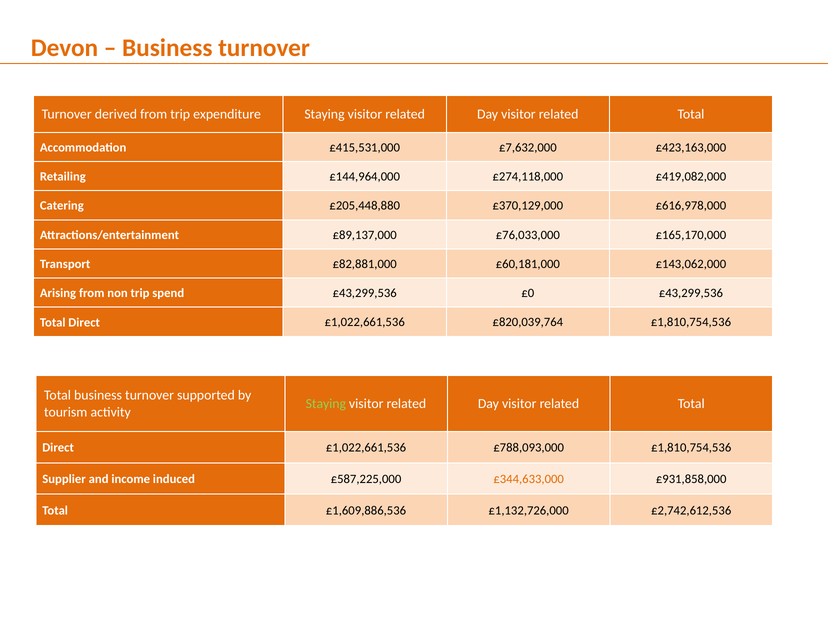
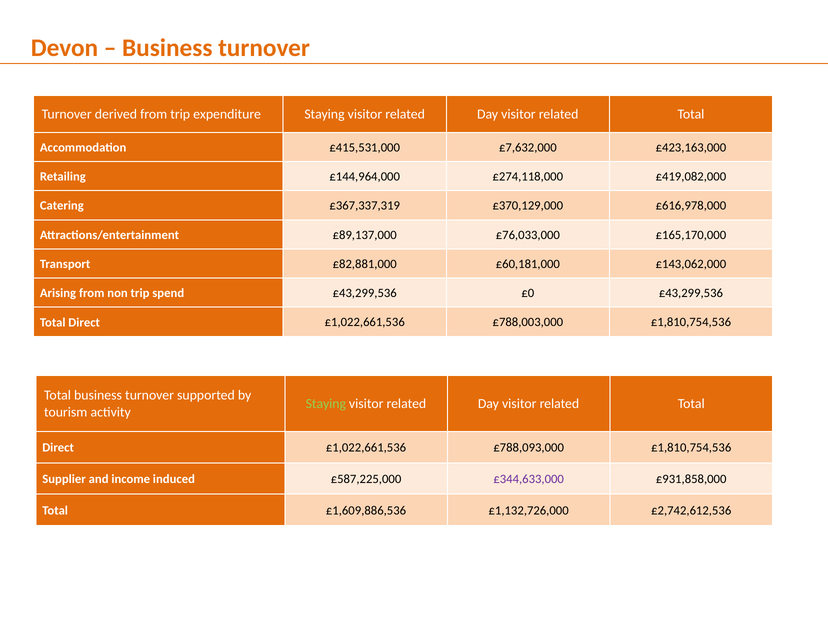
£205,448,880: £205,448,880 -> £367,337,319 (365, 206)
£820,039,764: £820,039,764 -> £788,003,000 (528, 322)
£344,633,000 colour: orange -> purple (529, 479)
